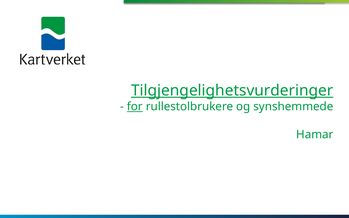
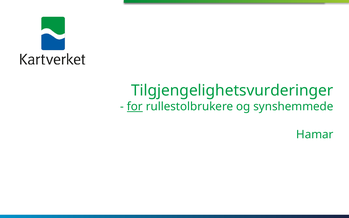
Tilgjengelighetsvurderinger underline: present -> none (232, 91)
